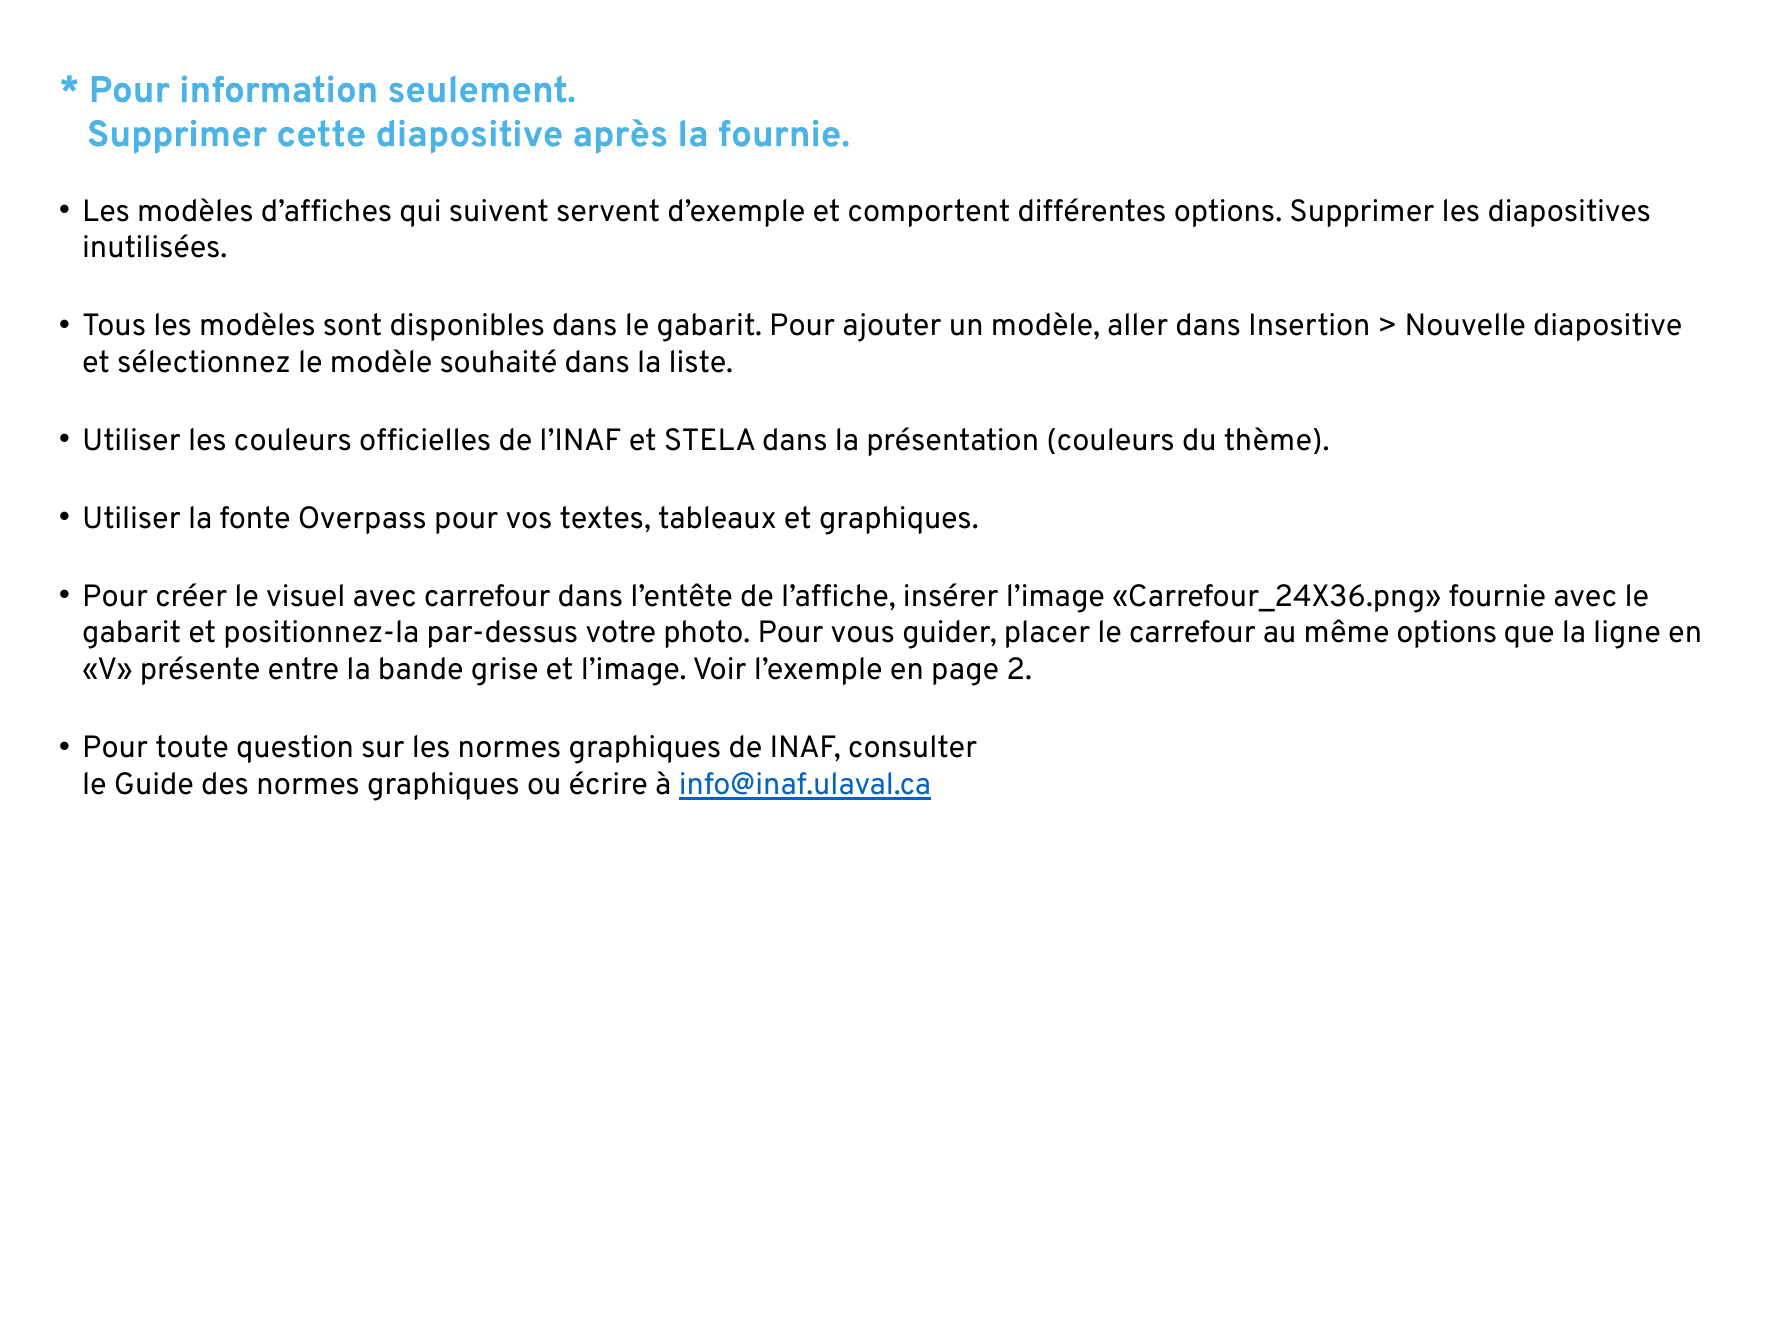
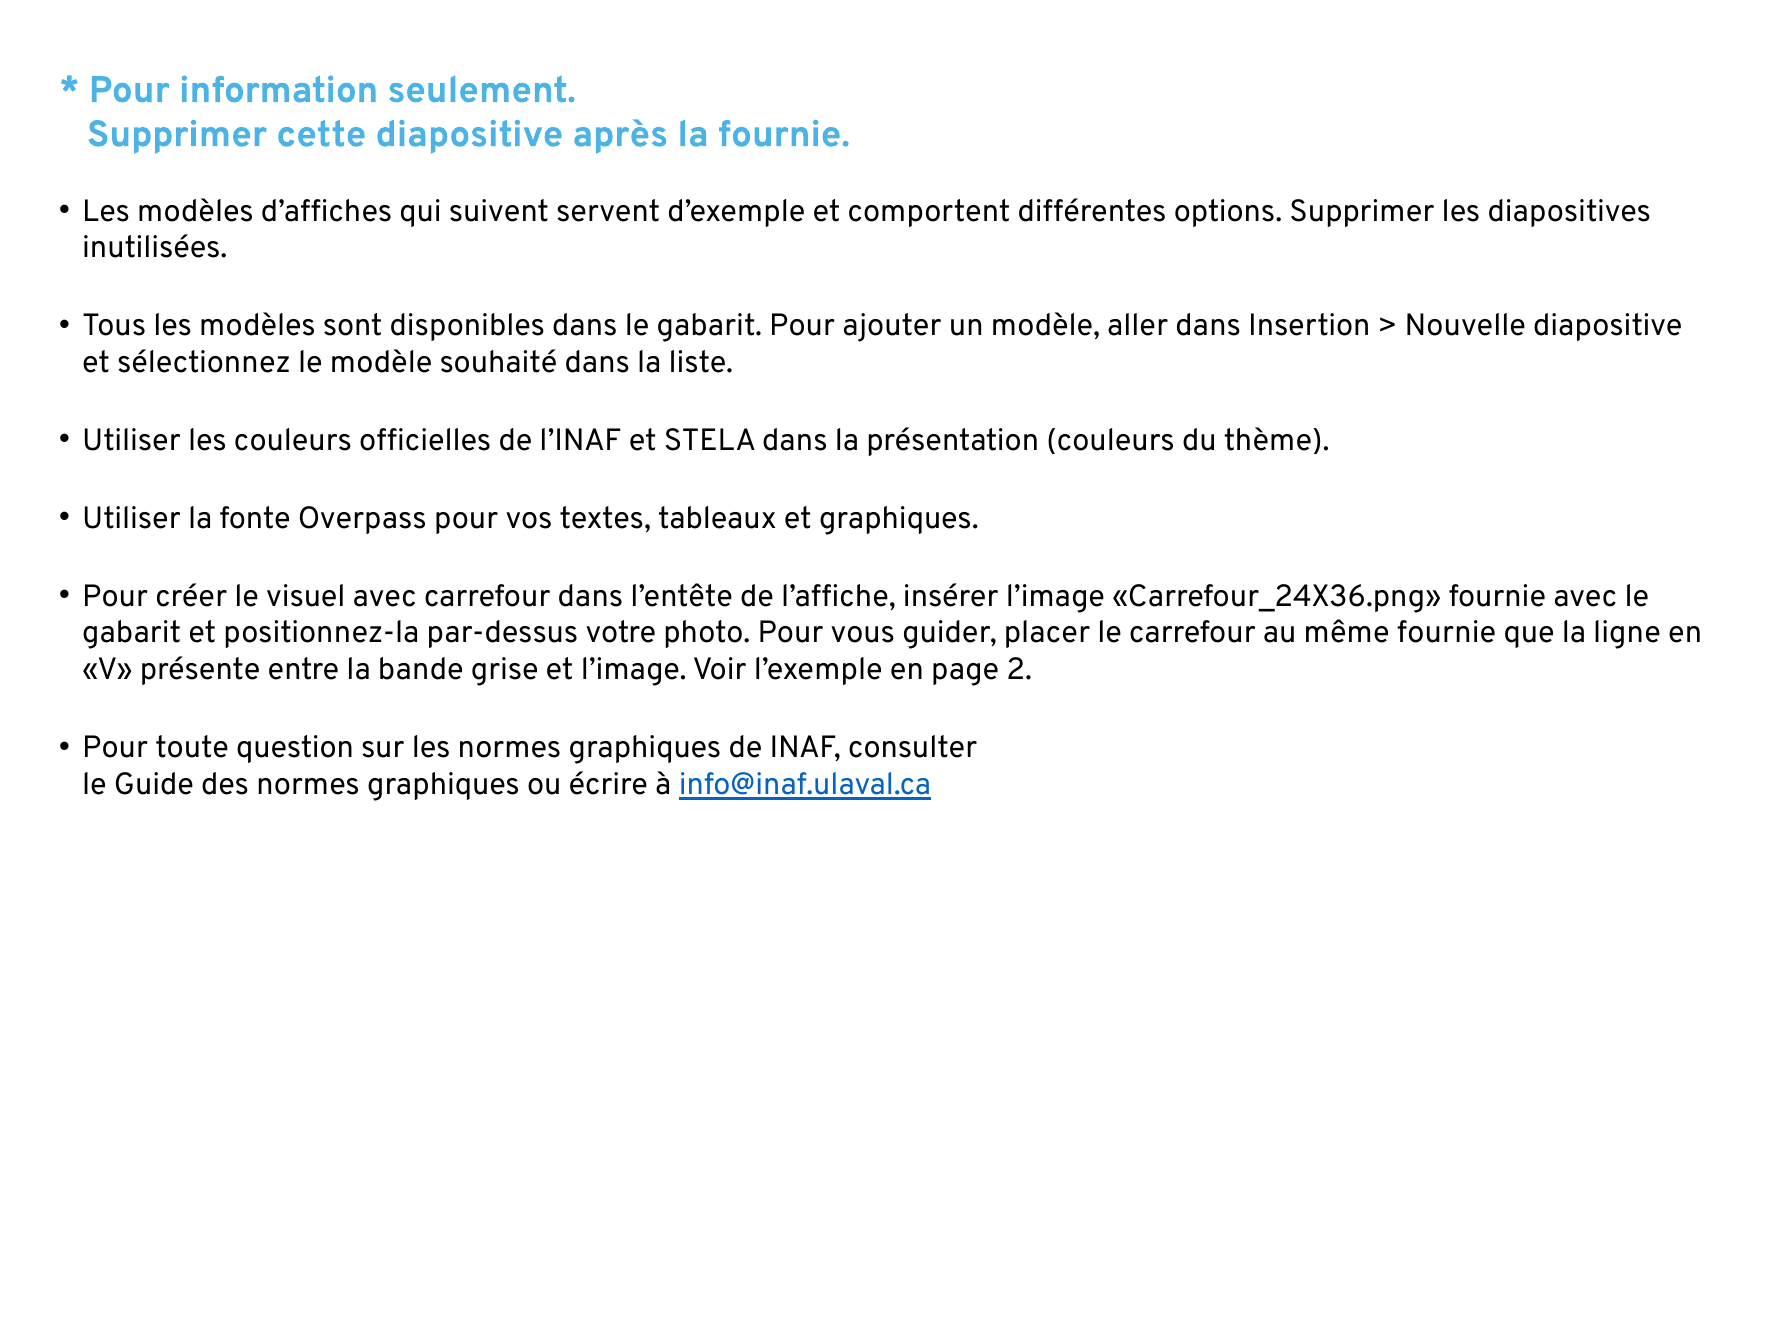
même options: options -> fournie (1447, 633)
